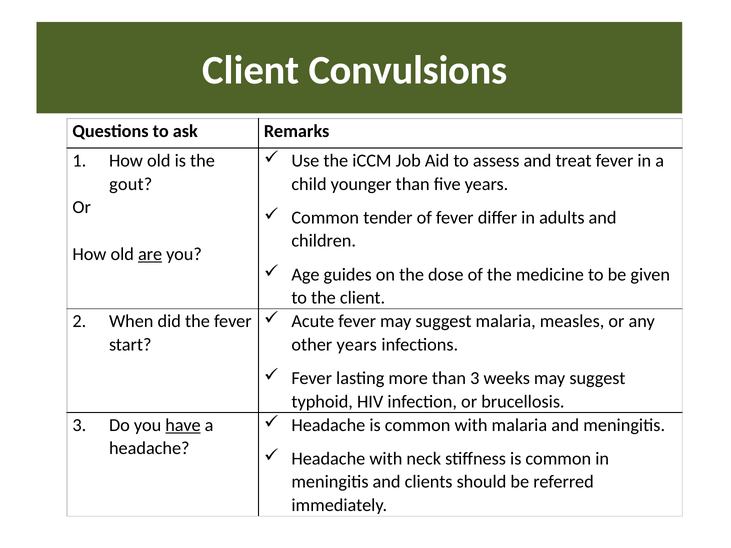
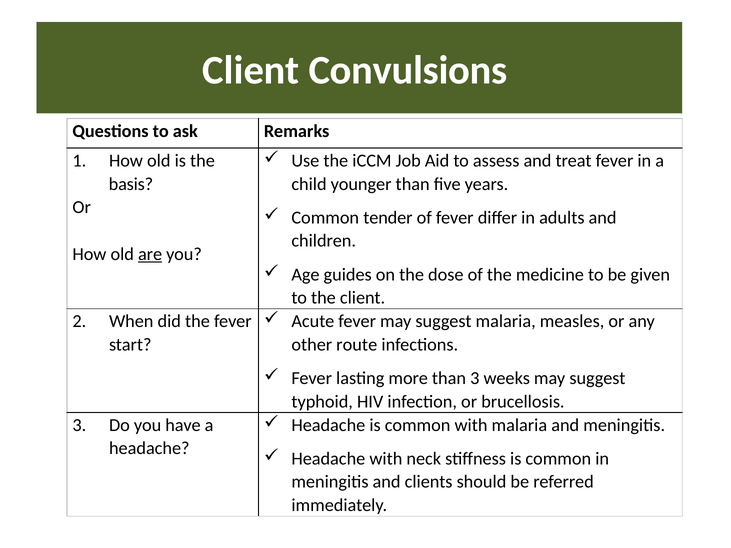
gout: gout -> basis (131, 184)
other years: years -> route (357, 345)
have underline: present -> none (183, 425)
